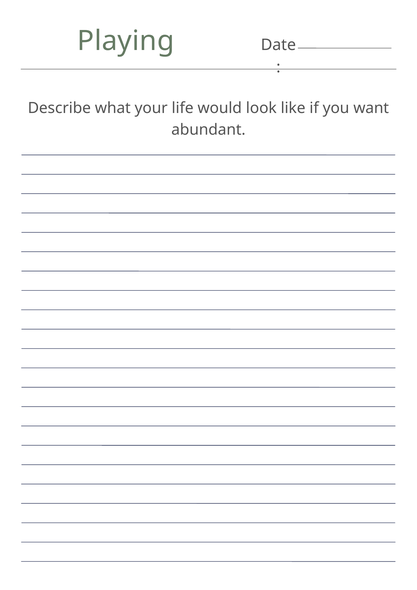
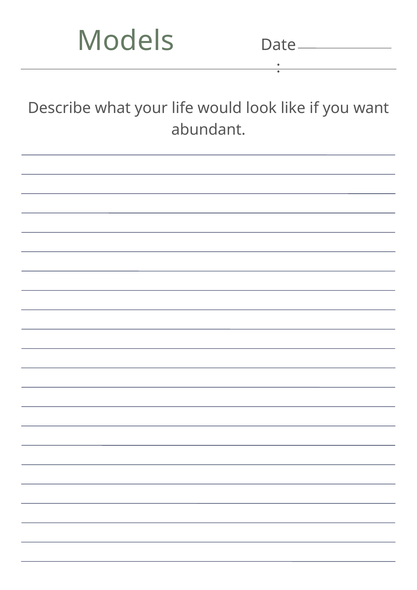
Playing: Playing -> Models (126, 41)
